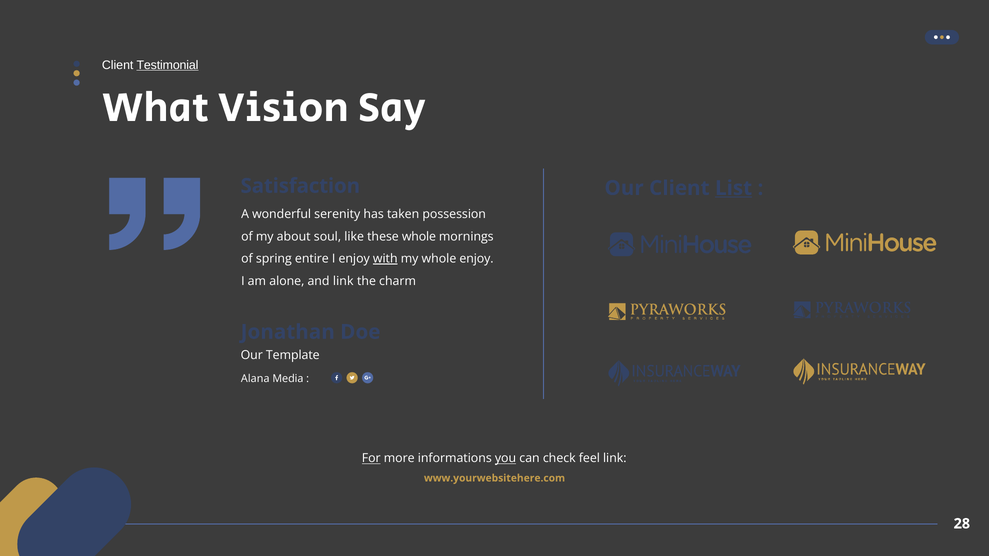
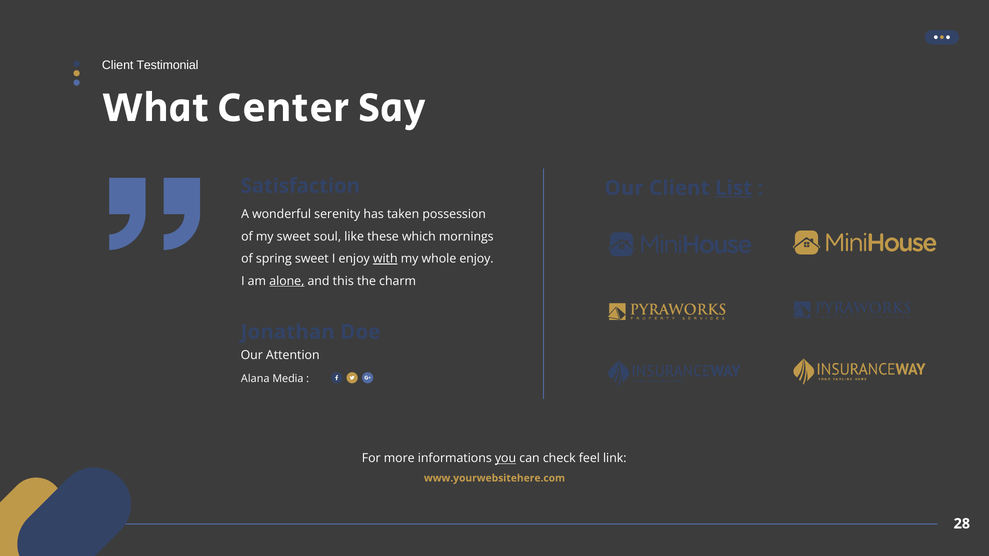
Testimonial underline: present -> none (168, 65)
Vision: Vision -> Center (284, 108)
my about: about -> sweet (294, 237)
these whole: whole -> which (419, 237)
spring entire: entire -> sweet (312, 259)
alone underline: none -> present (287, 281)
and link: link -> this (343, 281)
Template: Template -> Attention (293, 356)
For underline: present -> none (371, 459)
